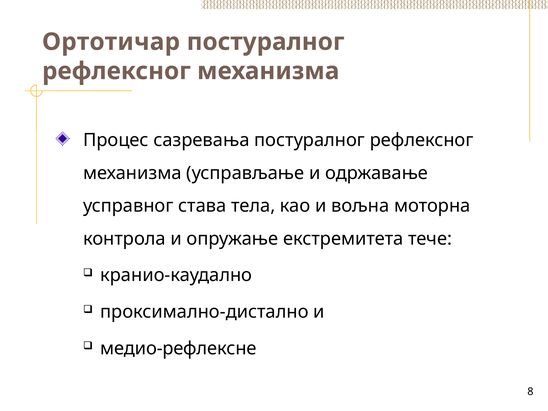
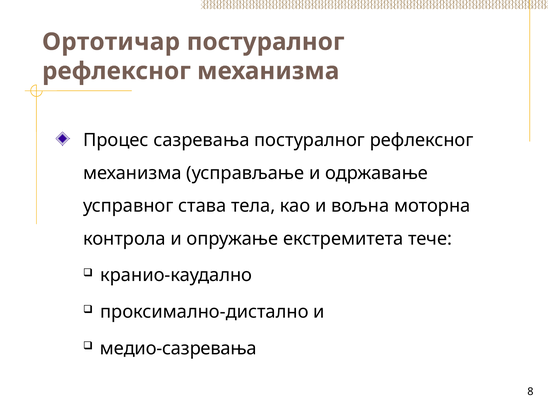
медио-рефлексне: медио-рефлексне -> медио-сазревања (178, 348)
